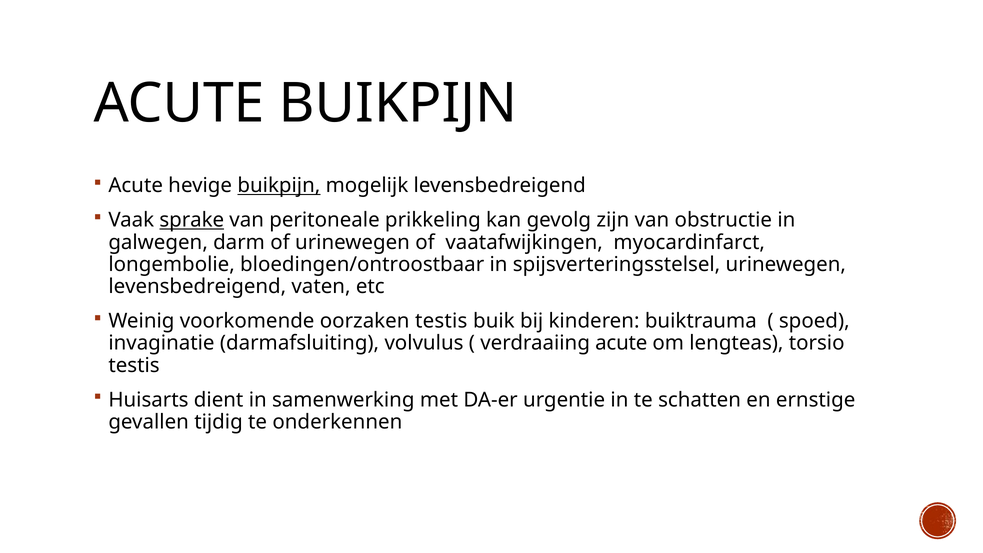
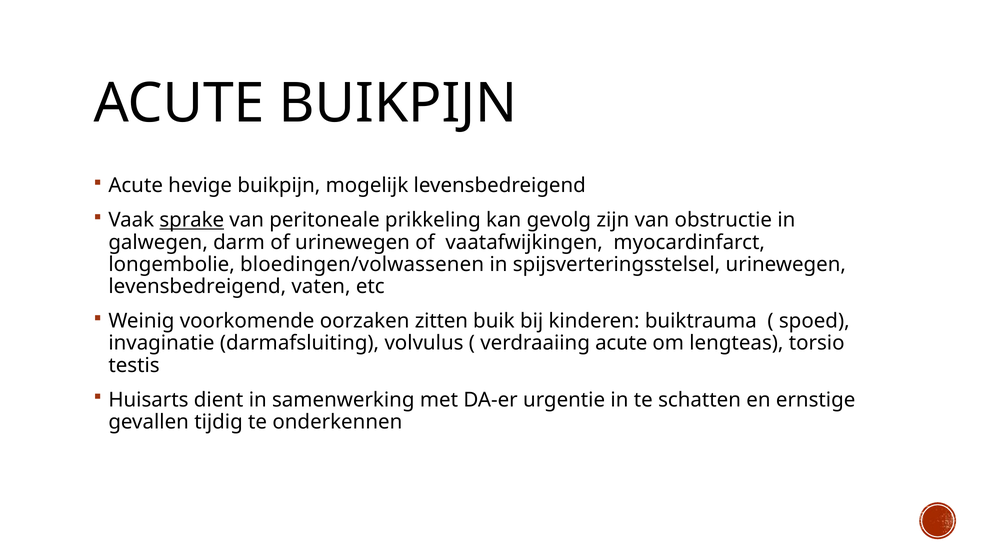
buikpijn underline: present -> none (279, 186)
bloedingen/ontroostbaar: bloedingen/ontroostbaar -> bloedingen/volwassenen (362, 264)
oorzaken testis: testis -> zitten (441, 321)
